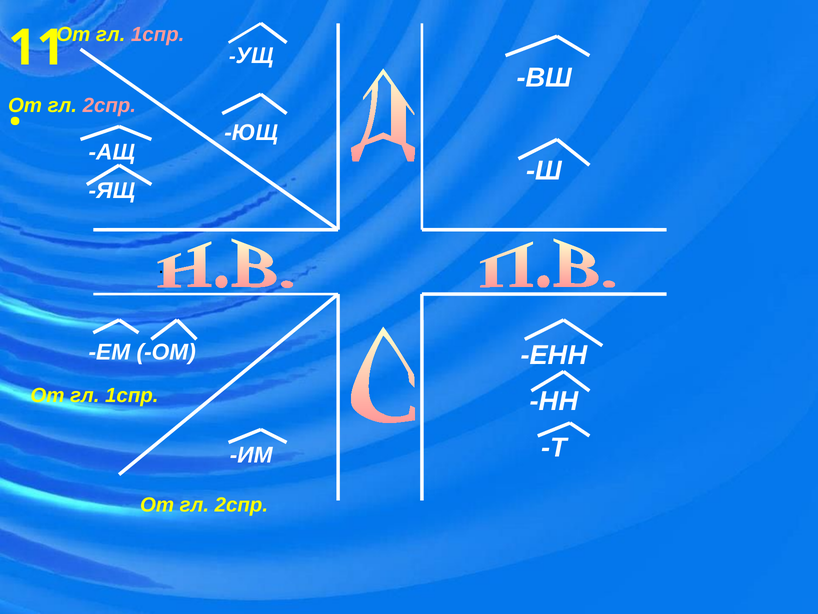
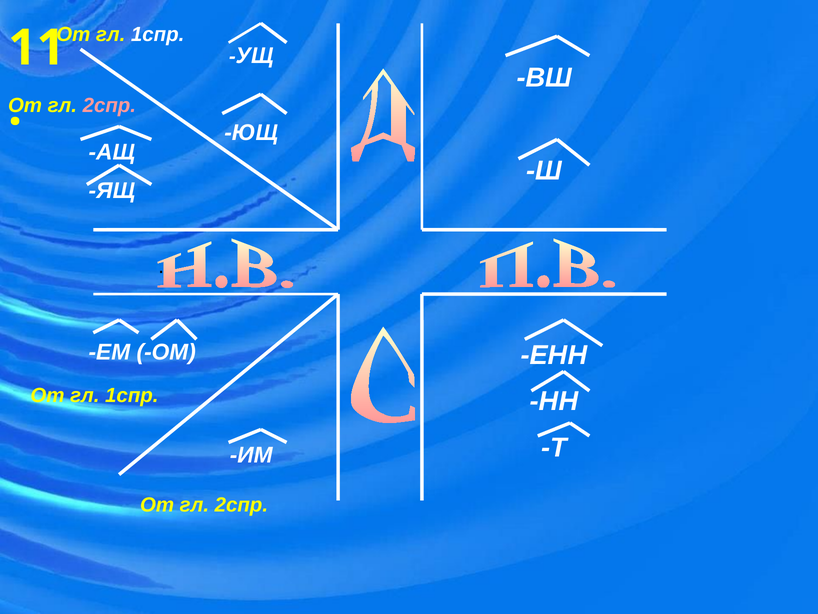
1спр colour: pink -> white (158, 35)
